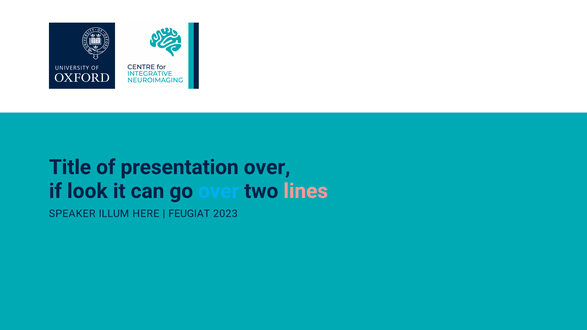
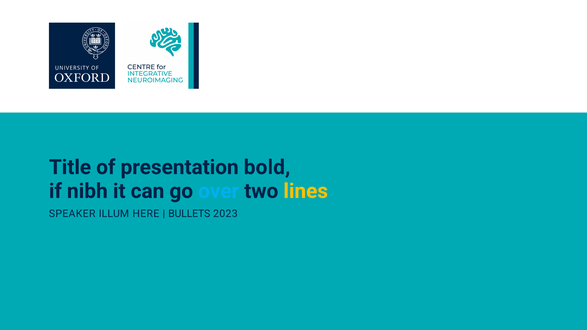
presentation over: over -> bold (267, 167)
look: look -> nibh (87, 191)
lines colour: pink -> yellow (306, 191)
FEUGIAT: FEUGIAT -> BULLETS (189, 214)
